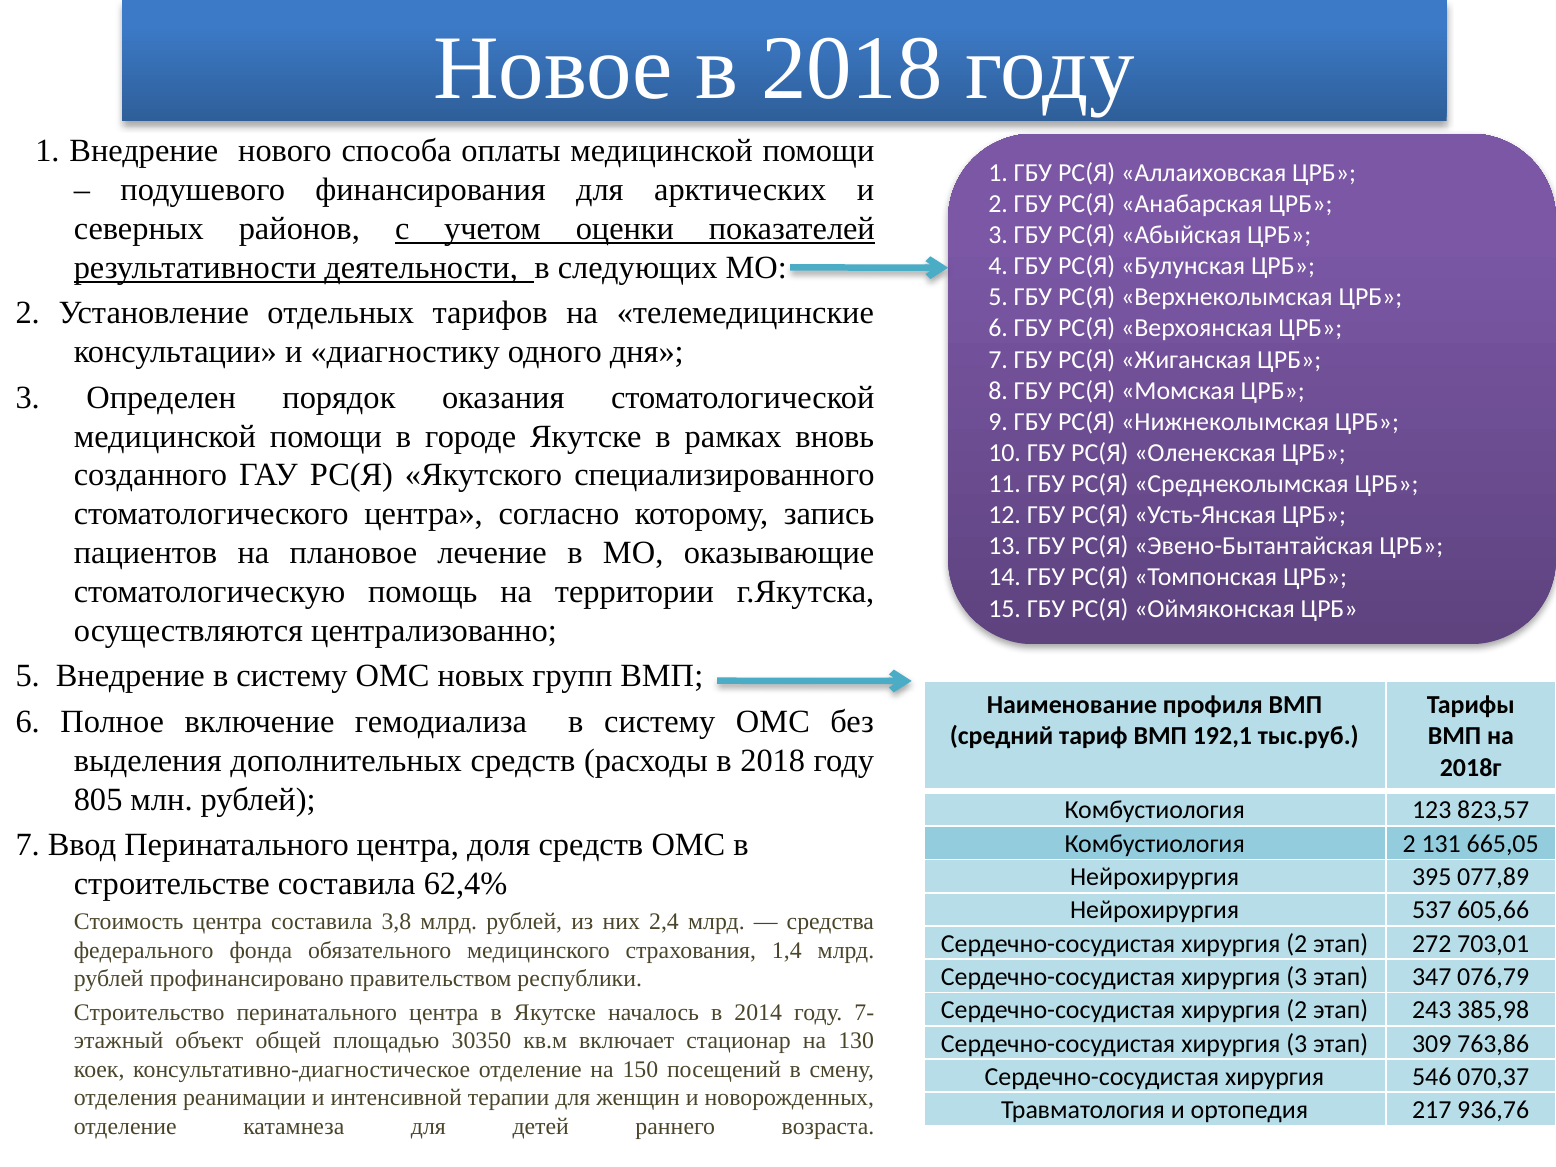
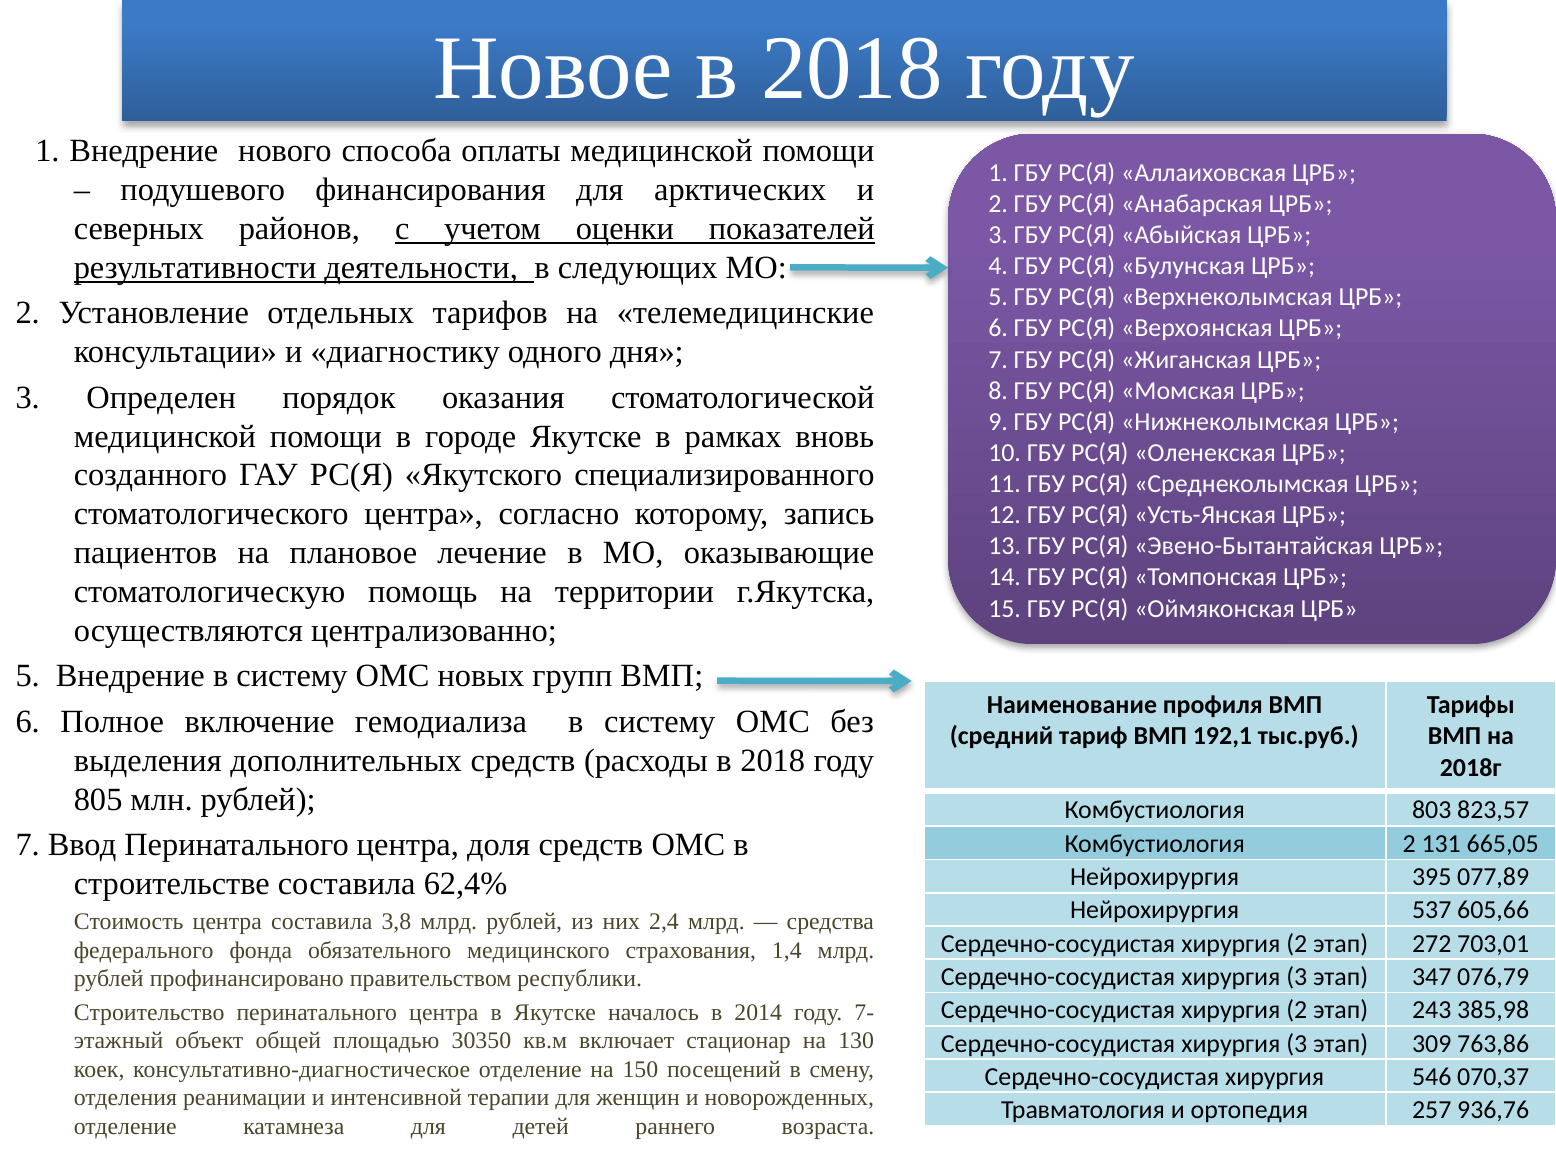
123: 123 -> 803 (1432, 810)
217: 217 -> 257 (1432, 1110)
